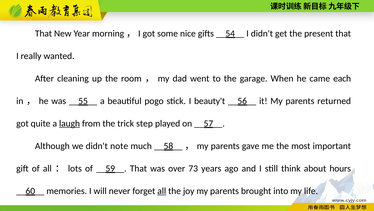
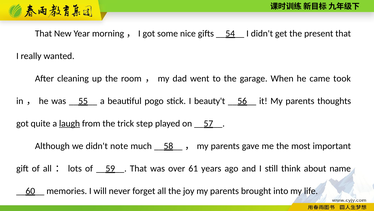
each: each -> took (342, 78)
returned: returned -> thoughts (334, 101)
73: 73 -> 61 (193, 168)
hours: hours -> name (340, 168)
all underline: present -> none (162, 190)
